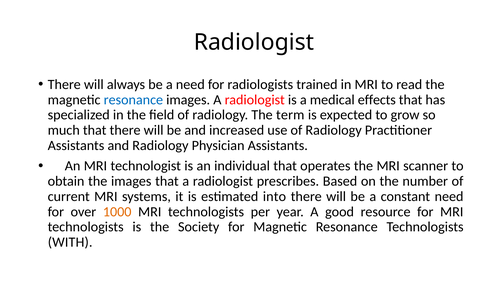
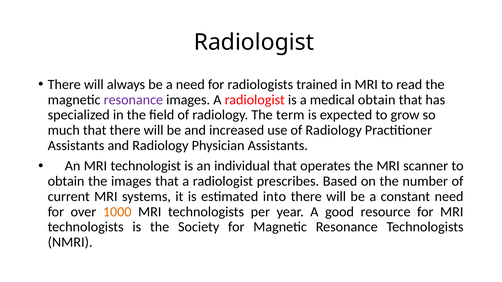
resonance colour: blue -> purple (133, 100)
medical effects: effects -> obtain (377, 100)
WITH: WITH -> NMRI (70, 243)
